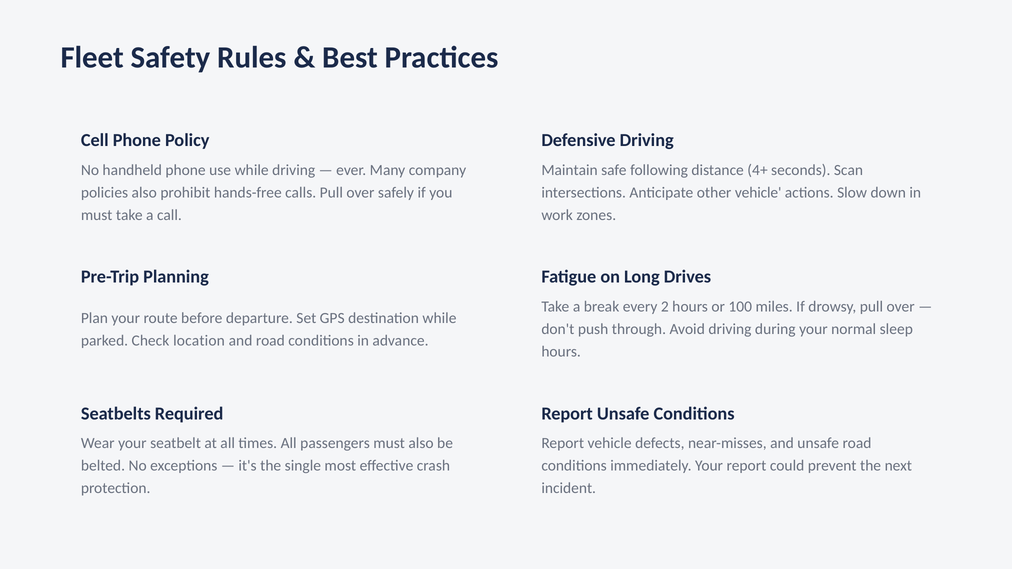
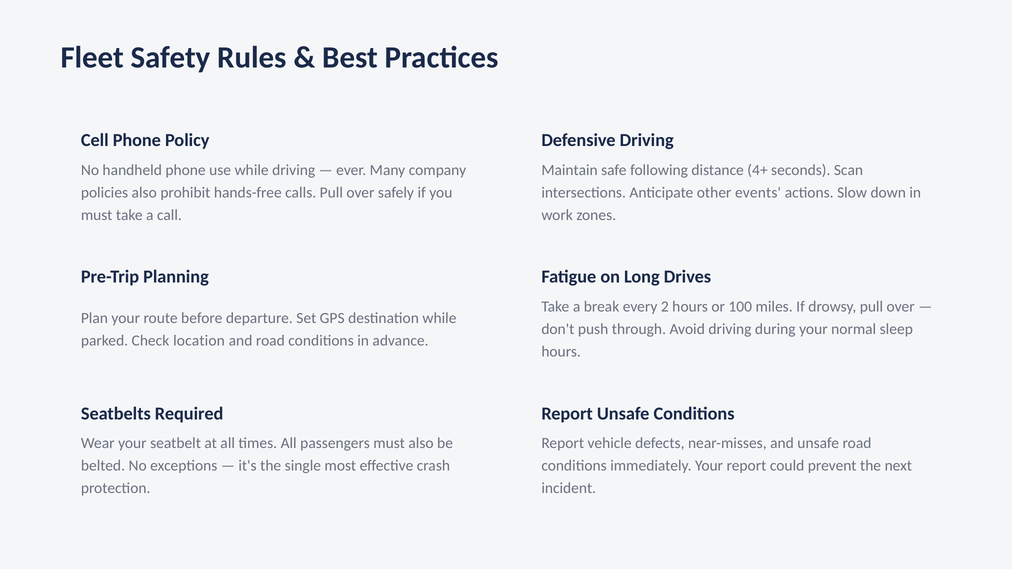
other vehicle: vehicle -> events (758, 193)
